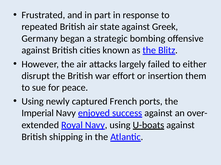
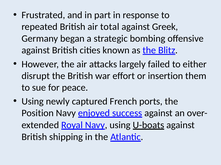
state: state -> total (110, 27)
Imperial: Imperial -> Position (38, 114)
